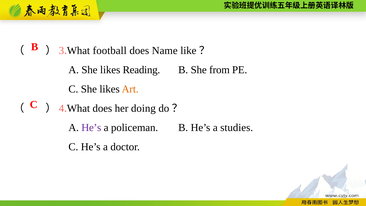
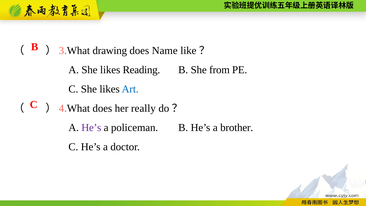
football: football -> drawing (110, 51)
Art colour: orange -> blue (130, 89)
doing: doing -> really (143, 108)
studies: studies -> brother (237, 127)
